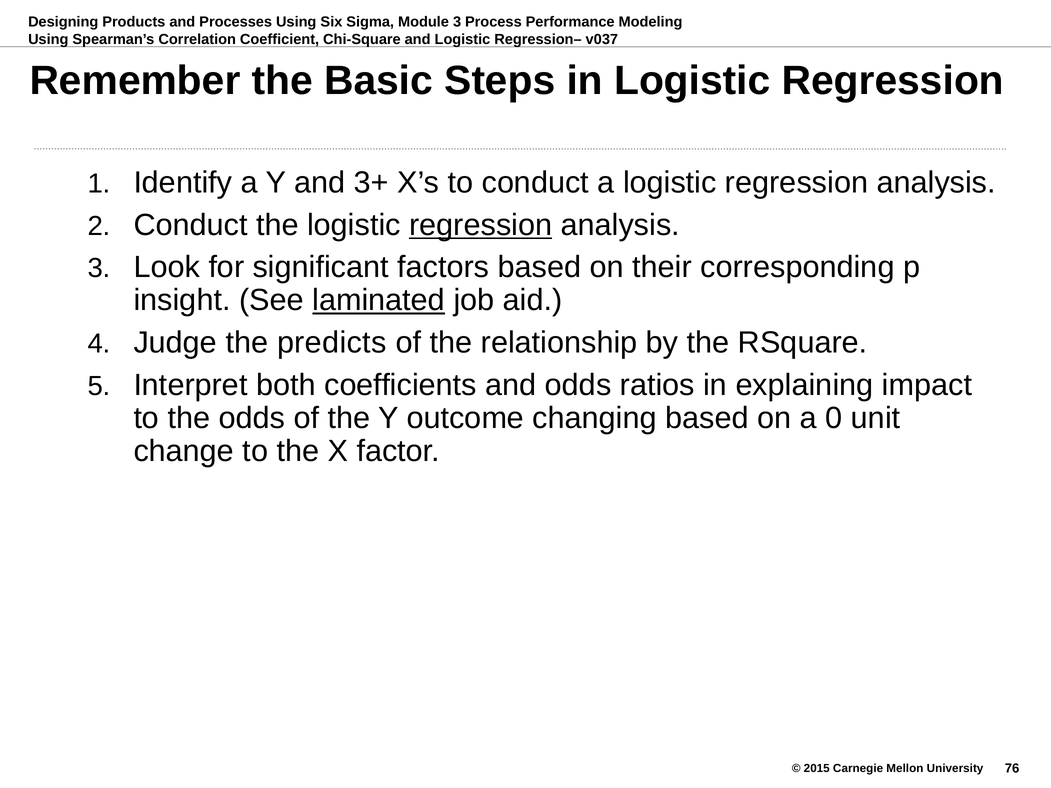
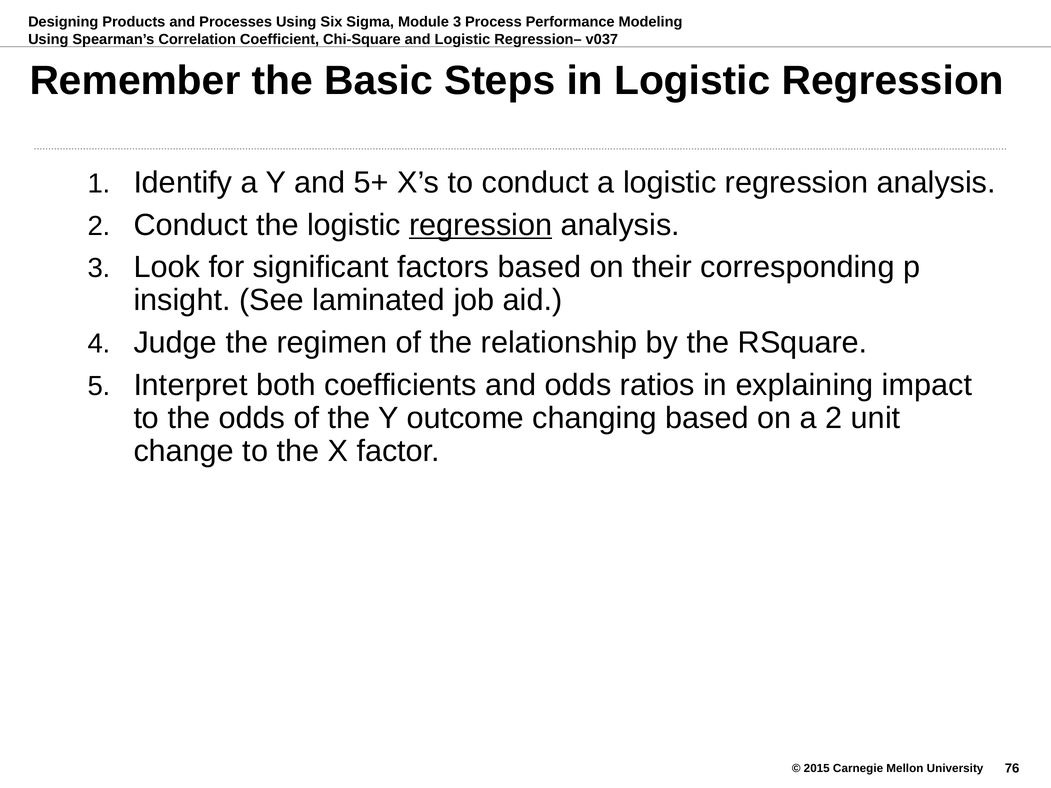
3+: 3+ -> 5+ (371, 183)
laminated underline: present -> none (379, 300)
predicts: predicts -> regimen (332, 343)
a 0: 0 -> 2 (834, 418)
